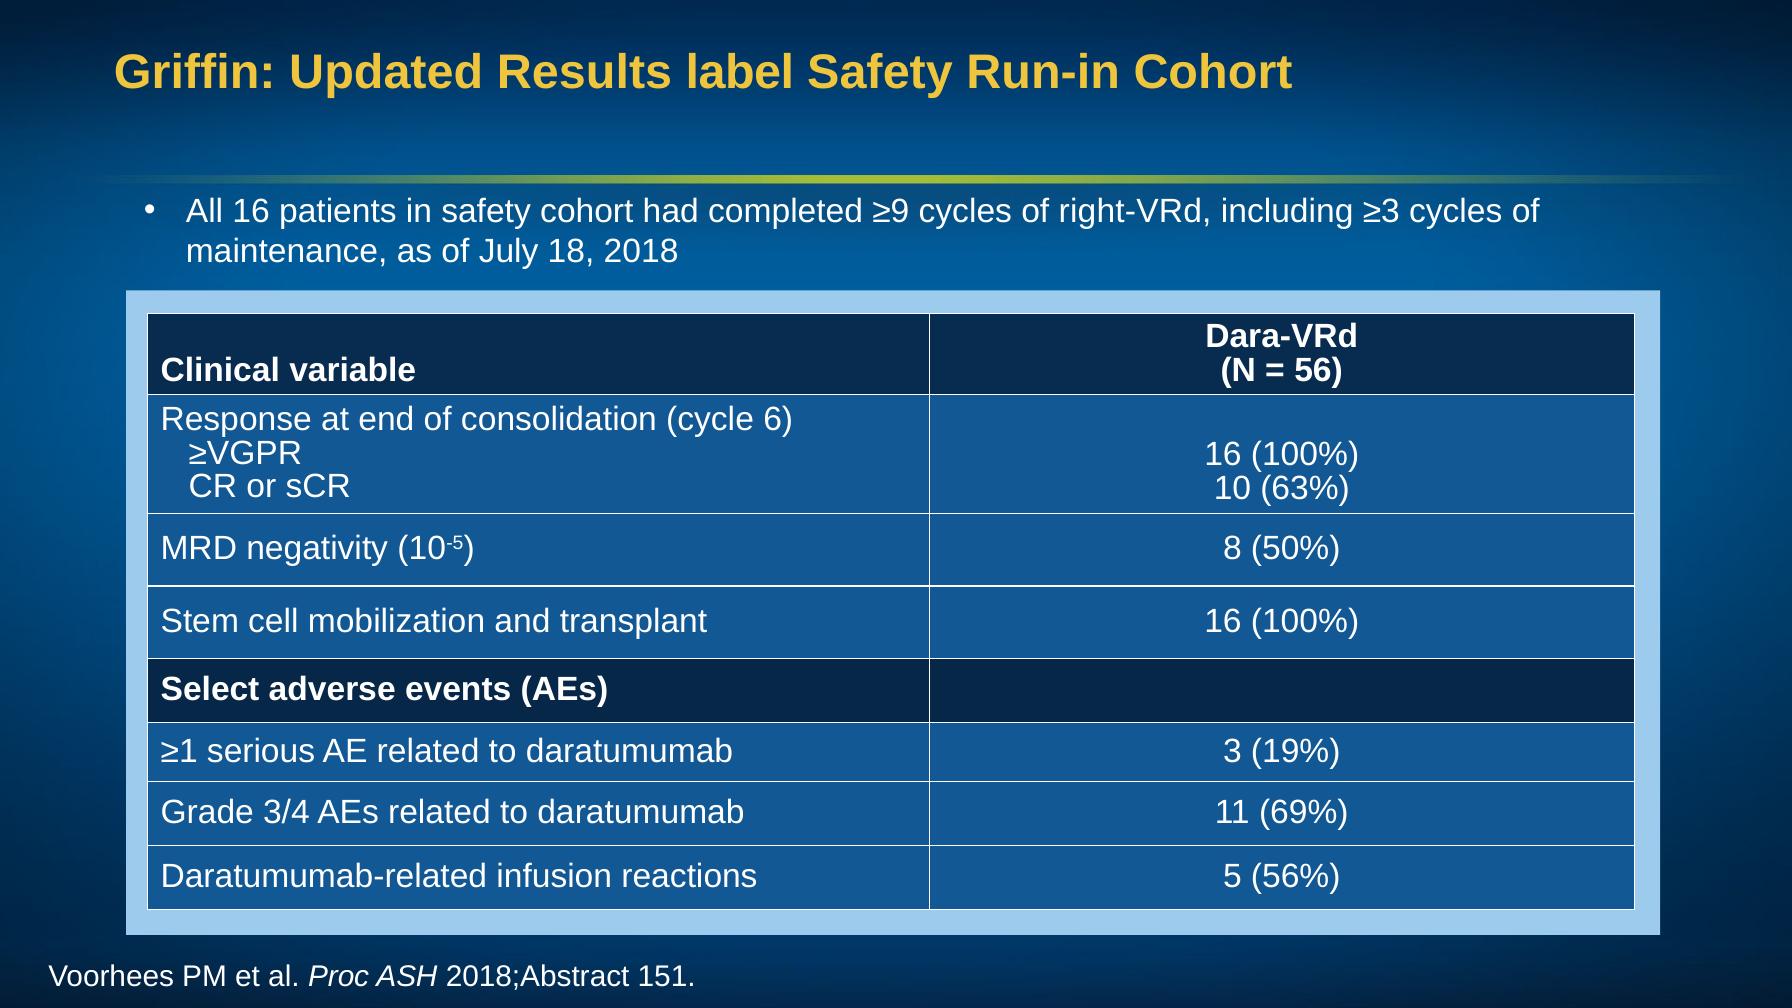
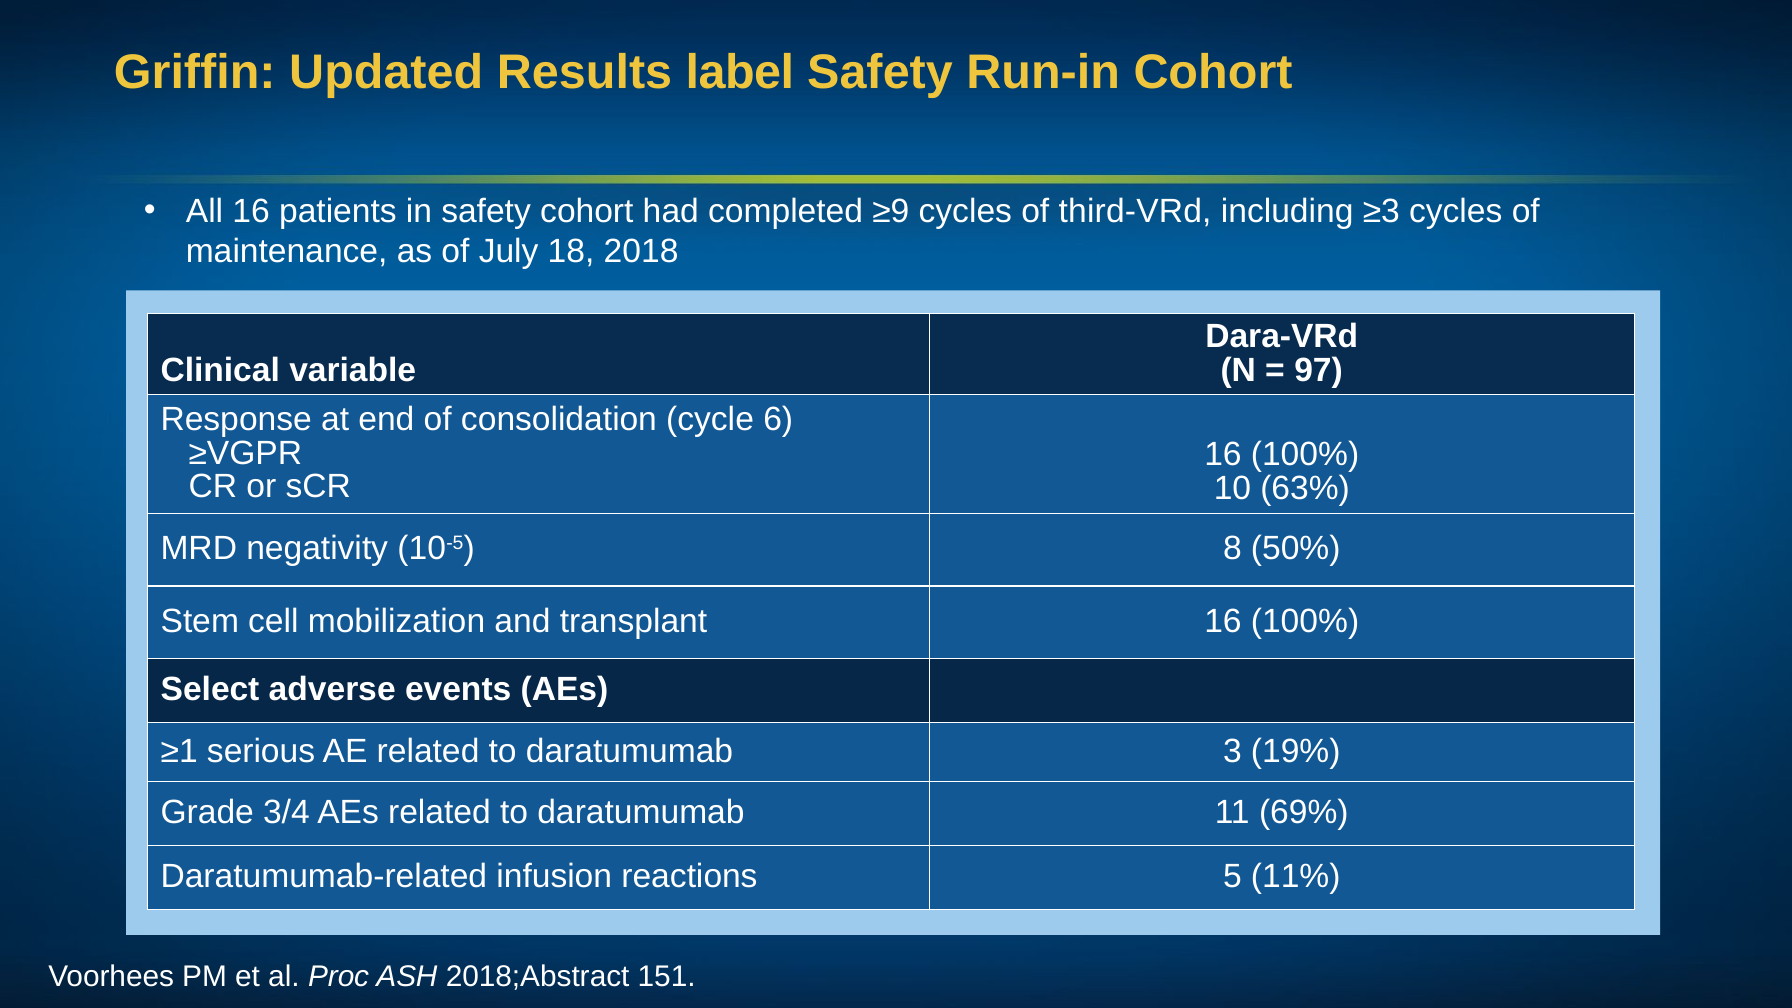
right-VRd: right-VRd -> third-VRd (1135, 211)
56: 56 -> 97 (1319, 370)
56%: 56% -> 11% (1296, 876)
